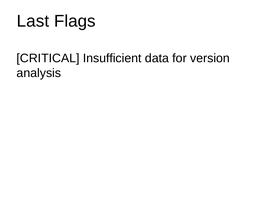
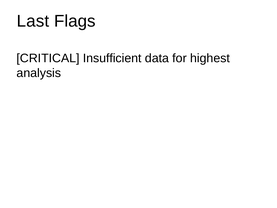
version: version -> highest (210, 58)
